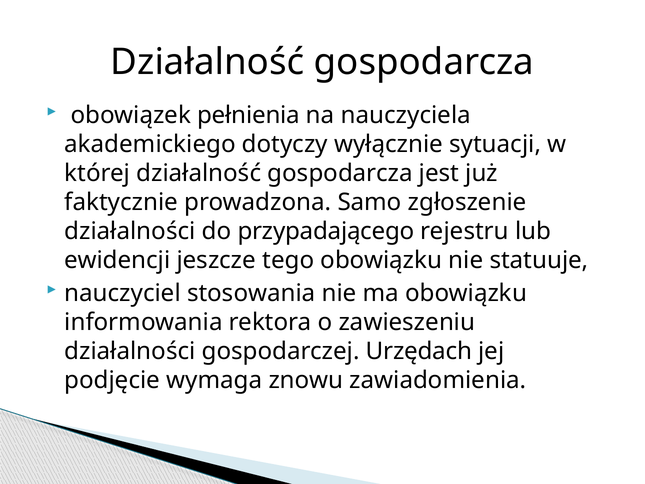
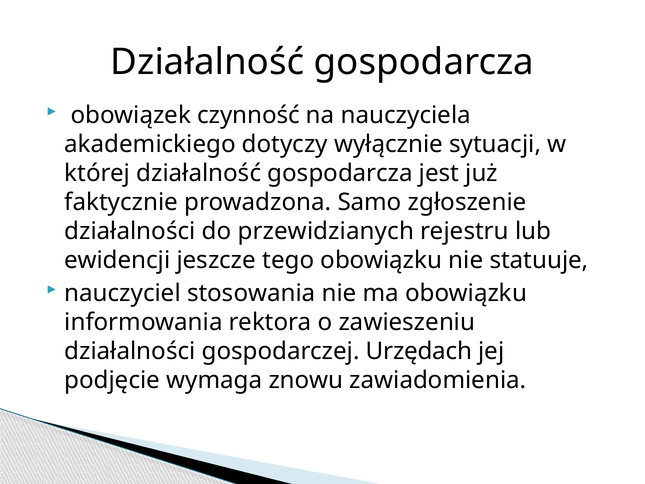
pełnienia: pełnienia -> czynność (249, 115)
przypadającego: przypadającego -> przewidzianych (326, 231)
